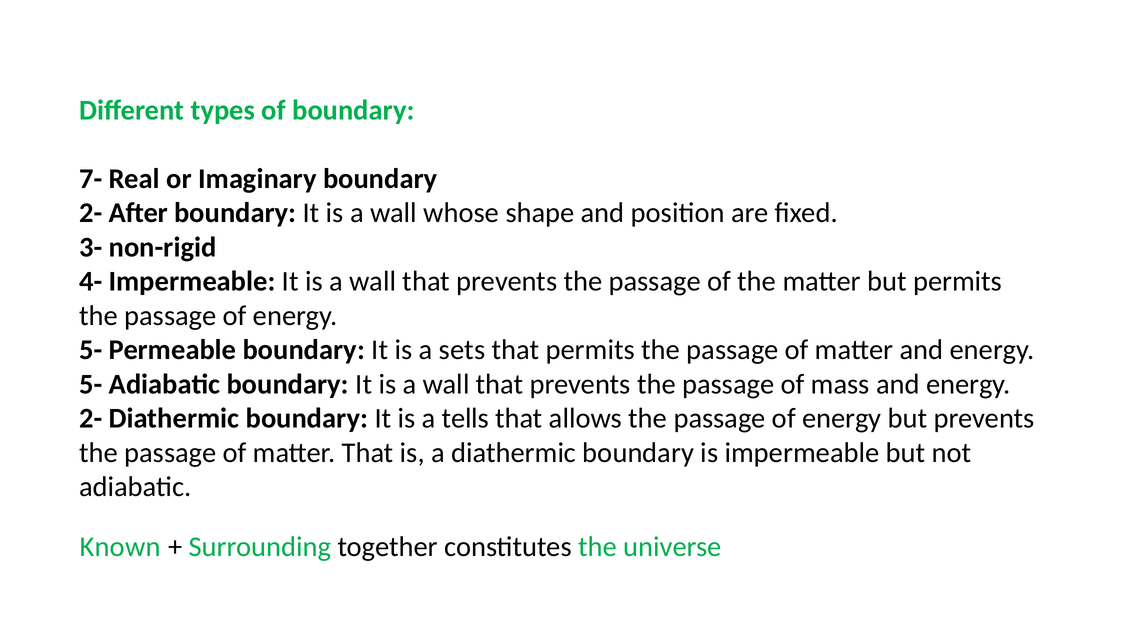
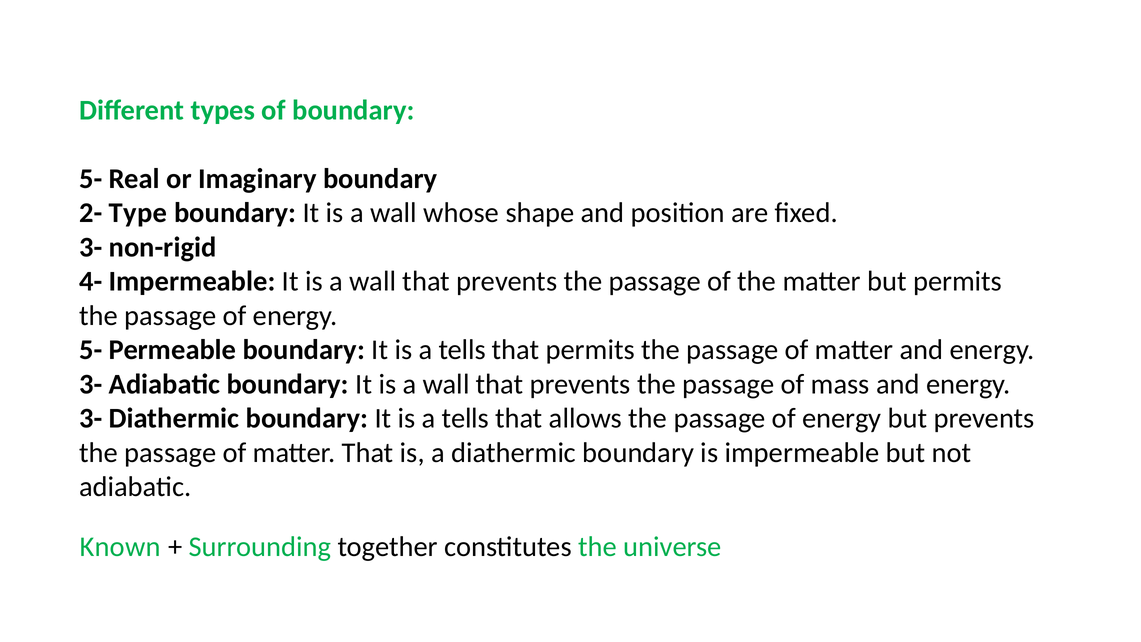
7-: 7- -> 5- (91, 179)
After: After -> Type (138, 213)
sets: sets -> tells (462, 350)
5-: 5- -> 3- (91, 384)
2-: 2- -> 3- (91, 418)
